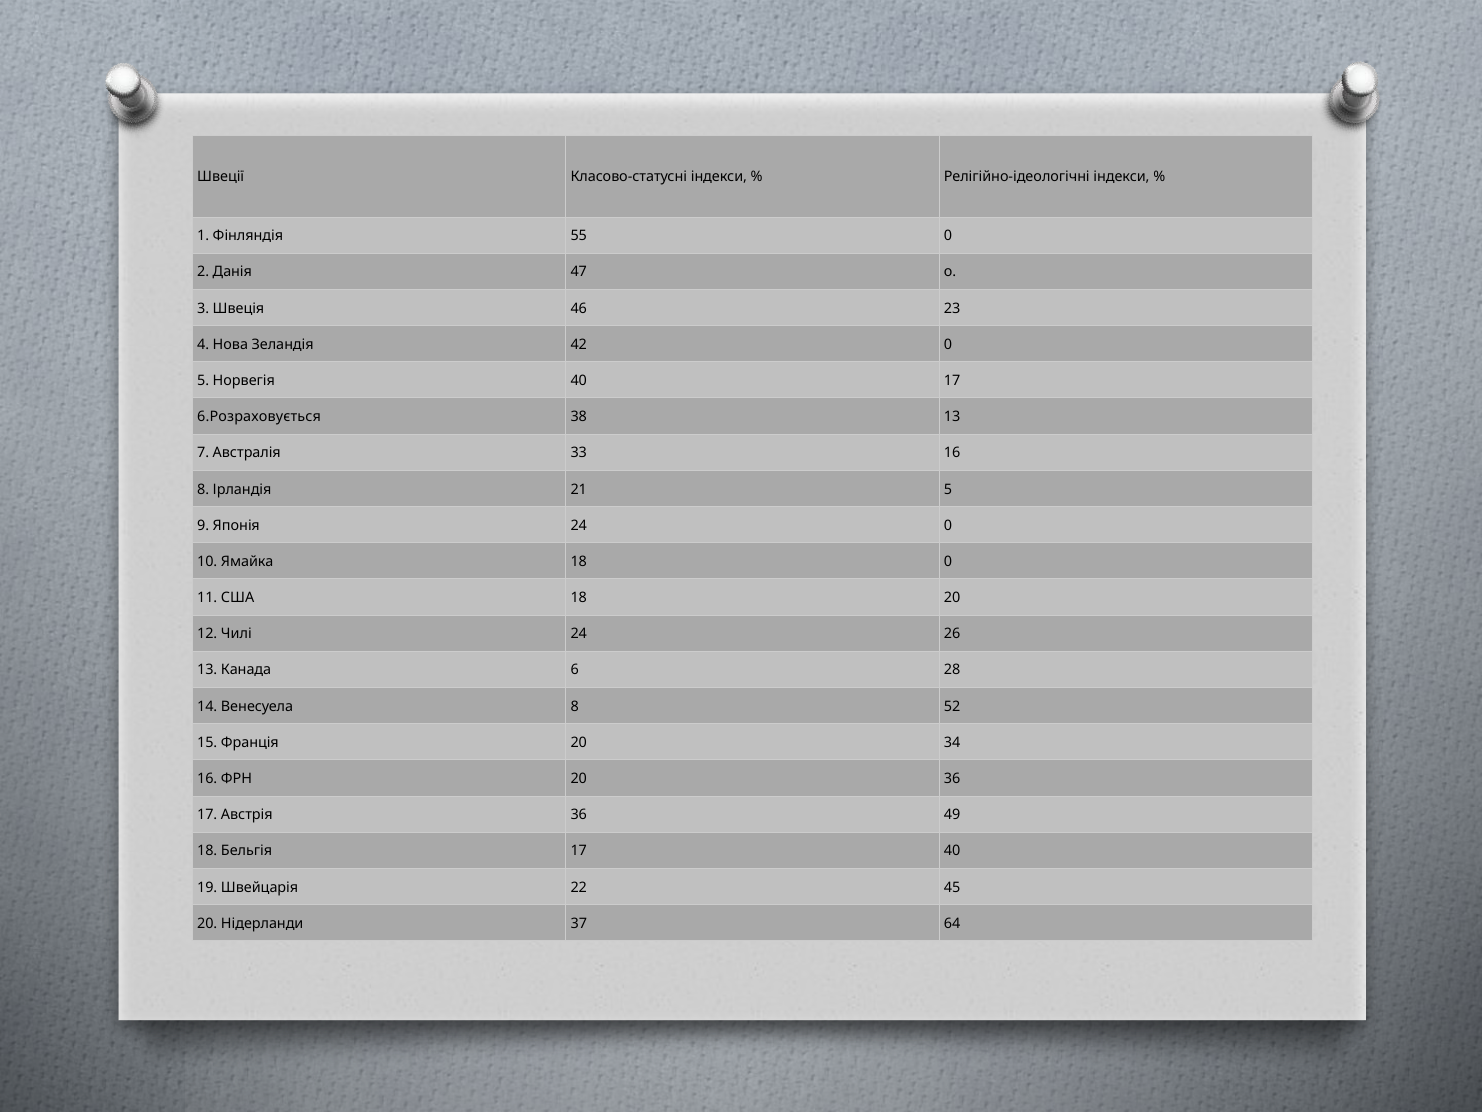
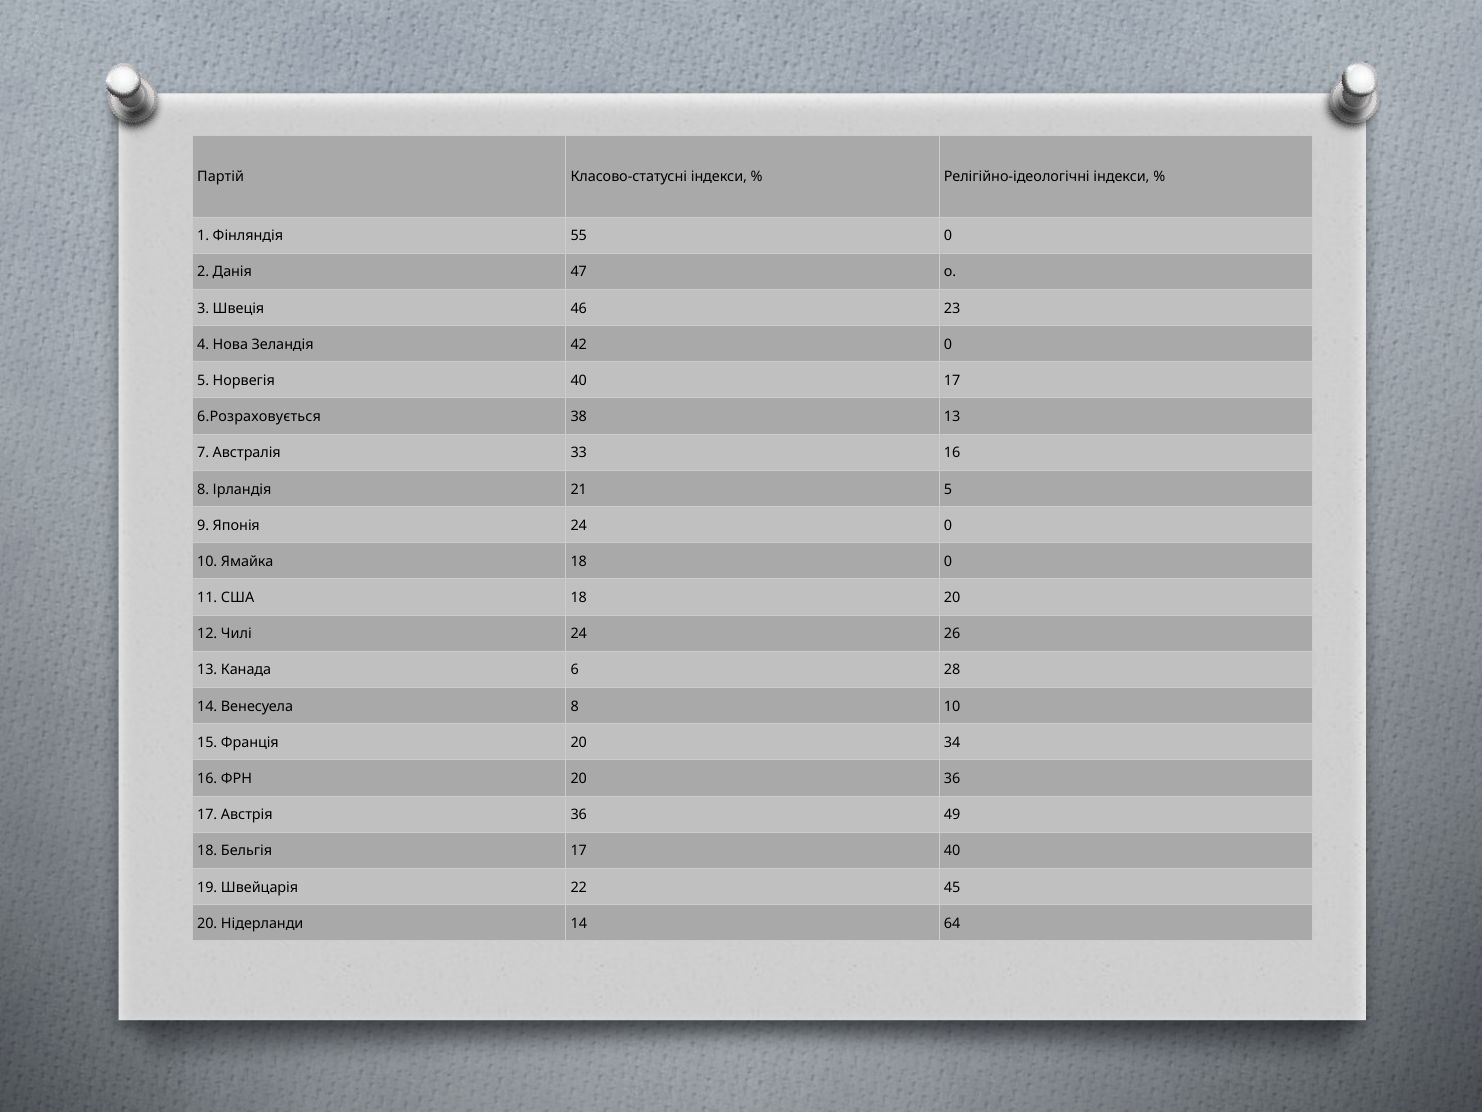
Швеції: Швеції -> Партій (221, 177)
8 52: 52 -> 10 (952, 706)
Нідерланди 37: 37 -> 14 (579, 923)
